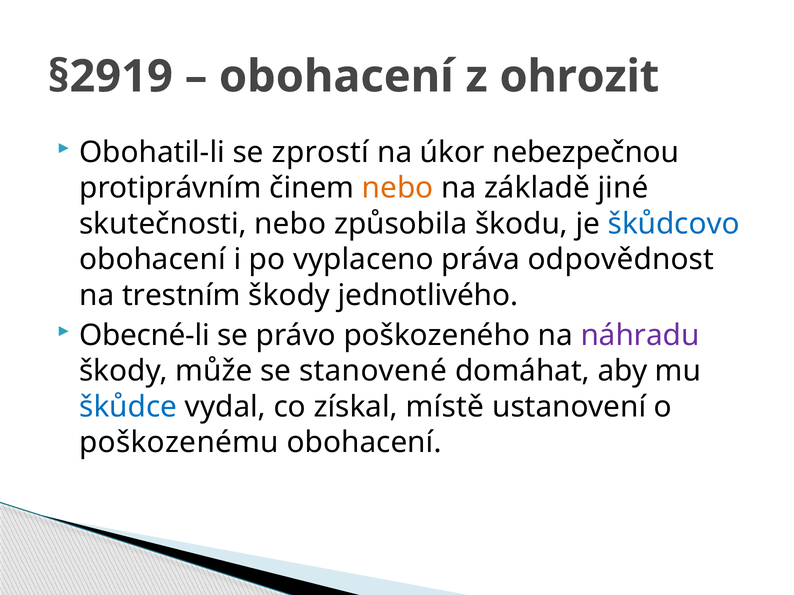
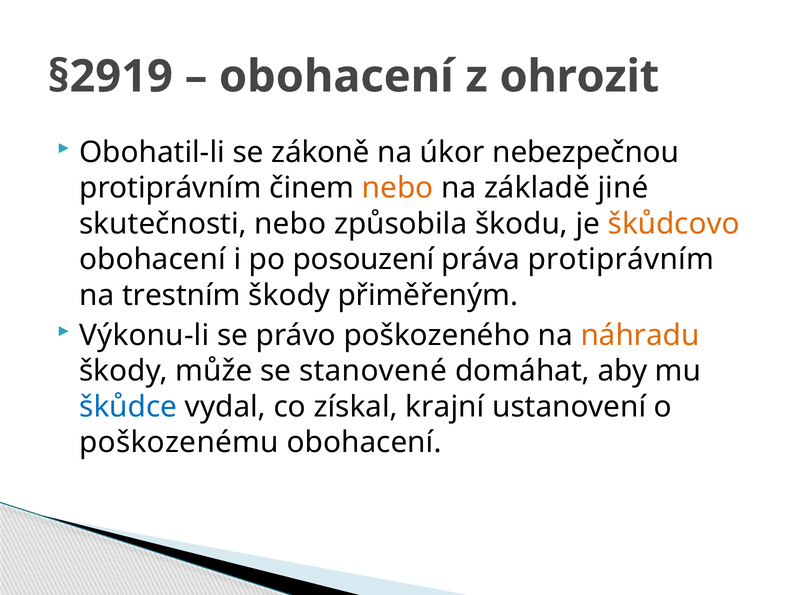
zprostí: zprostí -> zákoně (321, 153)
škůdcovo colour: blue -> orange (674, 224)
vyplaceno: vyplaceno -> posouzení (364, 260)
práva odpovědnost: odpovědnost -> protiprávním (621, 260)
jednotlivého: jednotlivého -> přiměřeným (428, 296)
Obecné-li: Obecné-li -> Výkonu-li (144, 336)
náhradu colour: purple -> orange (640, 336)
místě: místě -> krajní (445, 407)
